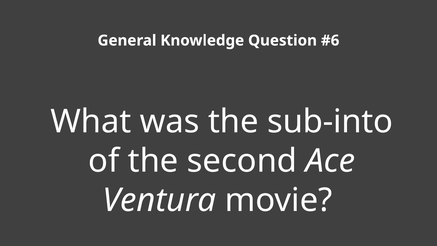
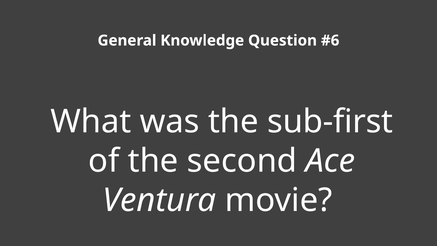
sub-into: sub-into -> sub-first (330, 122)
